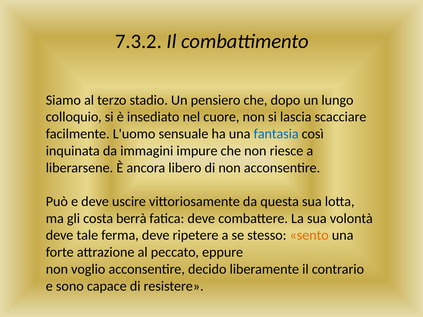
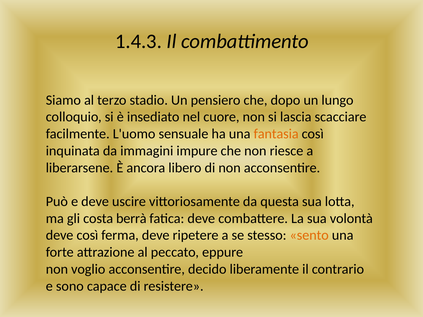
7.3.2: 7.3.2 -> 1.4.3 (138, 41)
fantasia colour: blue -> orange (276, 134)
deve tale: tale -> così (87, 236)
